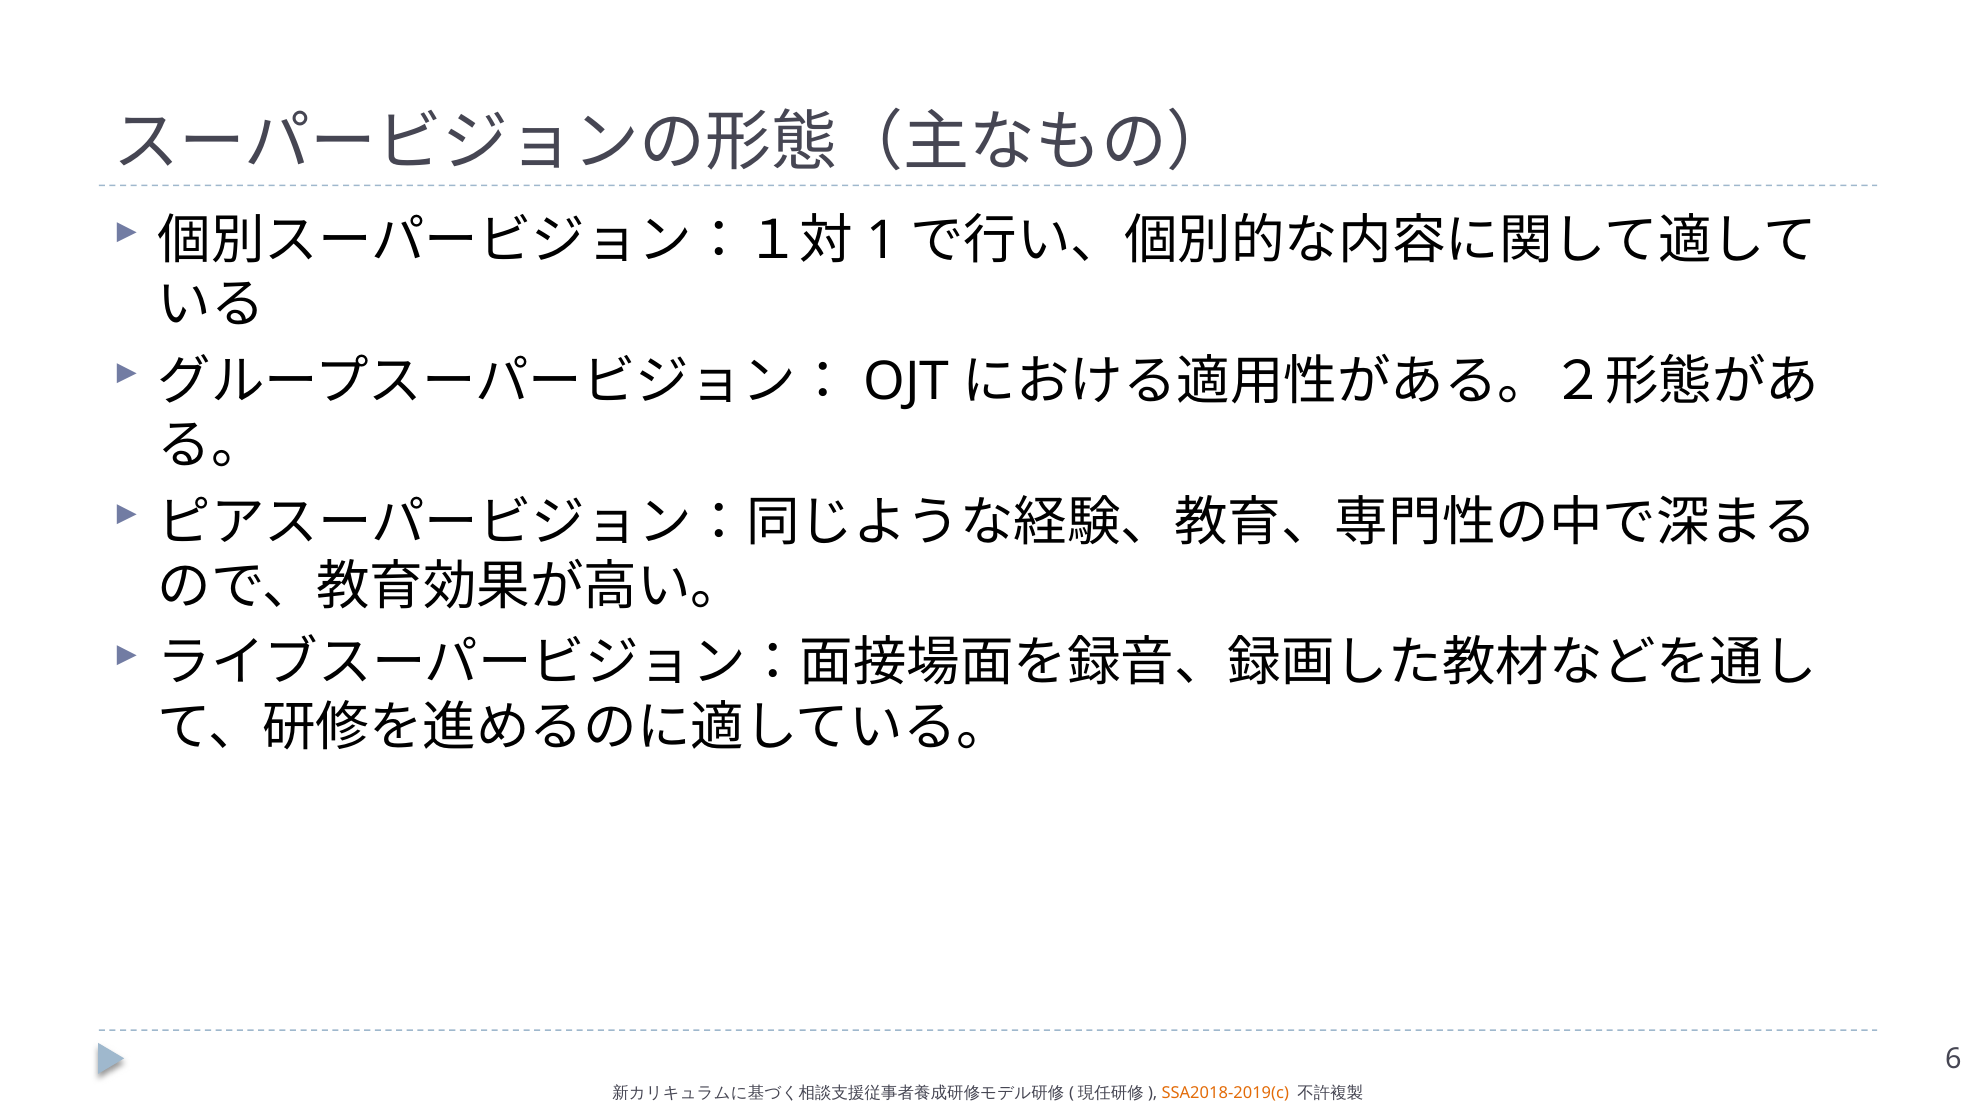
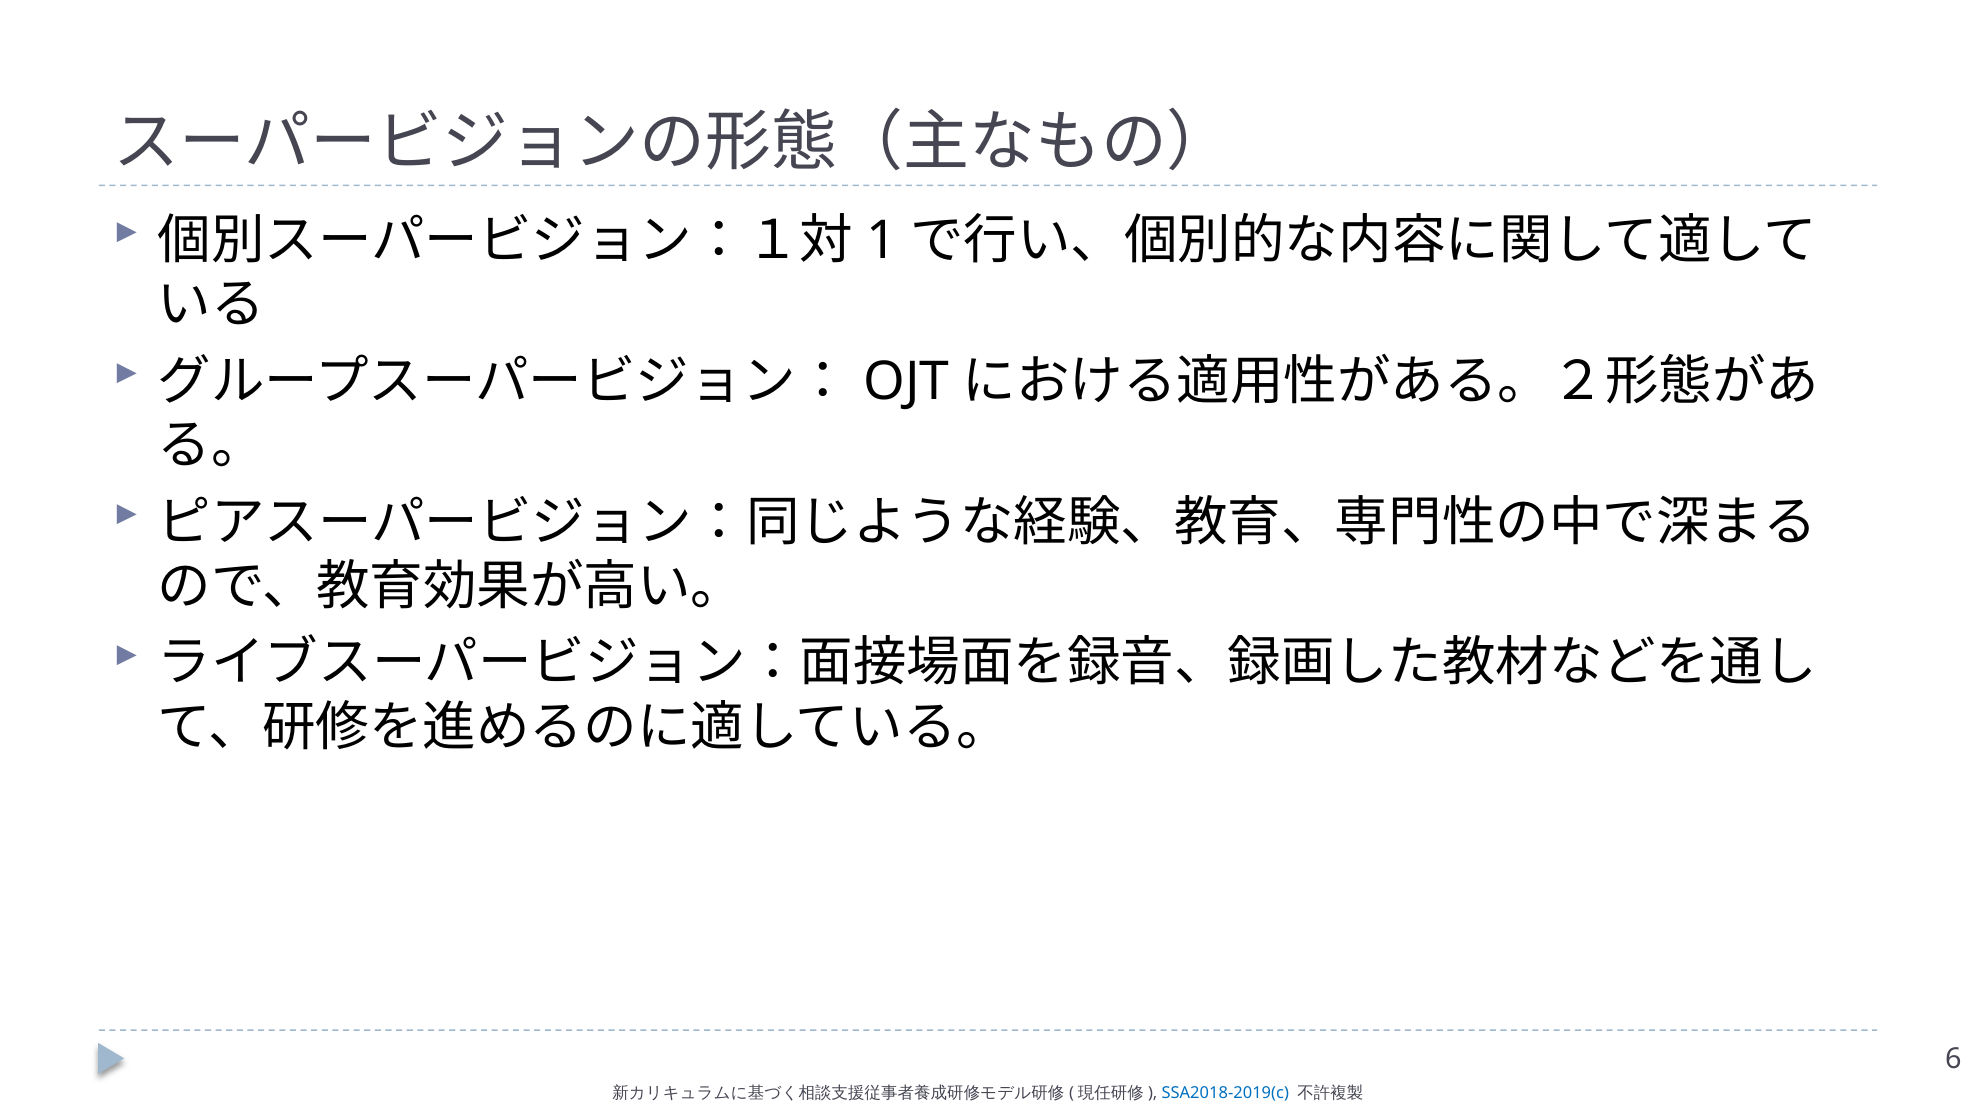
SSA2018-2019(c colour: orange -> blue (1225, 1092)
